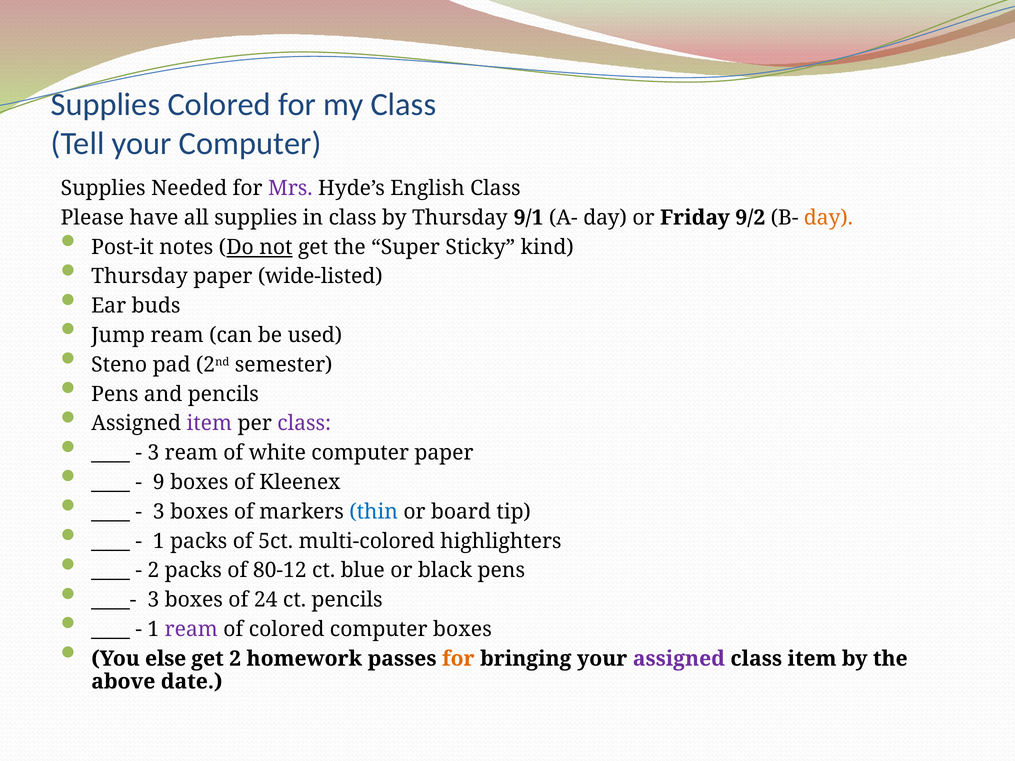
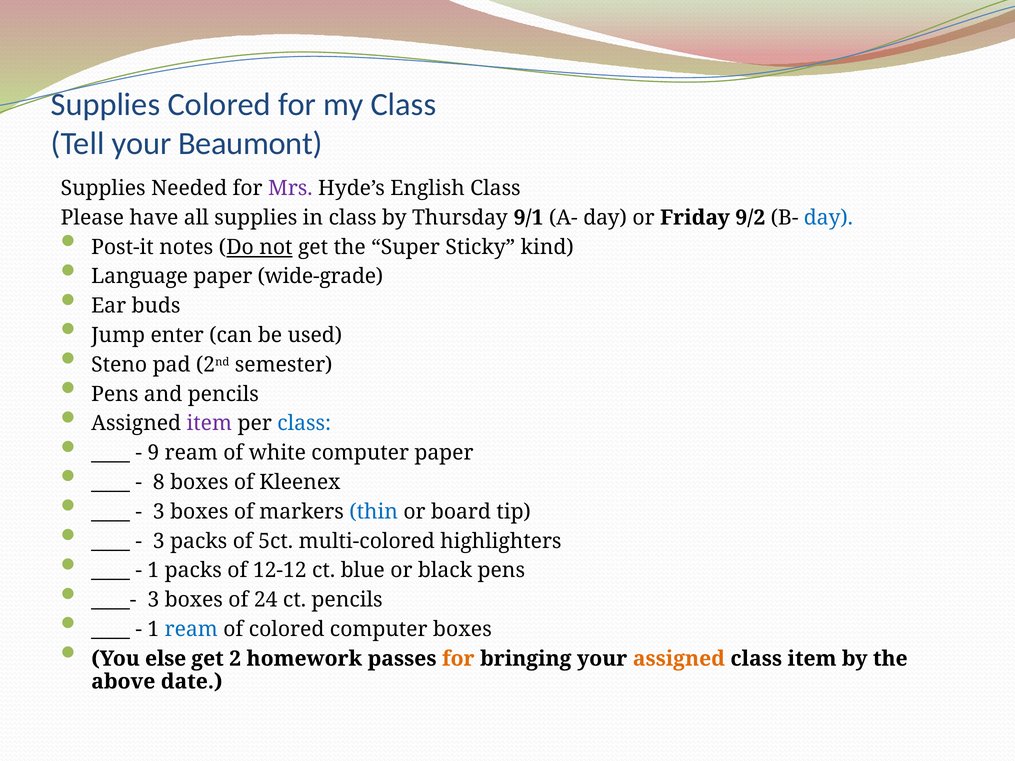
your Computer: Computer -> Beaumont (250, 144)
day colour: orange -> blue (828, 218)
Thursday: Thursday -> Language (140, 277)
wide-listed: wide-listed -> wide-grade (320, 277)
Jump ream: ream -> enter (177, 335)
class colour: purple -> blue (304, 424)
3: 3 -> 9 (153, 453)
9: 9 -> 8 (159, 482)
1: 1 -> 3 (159, 541)
2: 2 -> 1 (153, 571)
80-12: 80-12 -> 12-12 (280, 571)
ream colour: purple -> blue (191, 629)
assigned colour: purple -> orange (679, 659)
